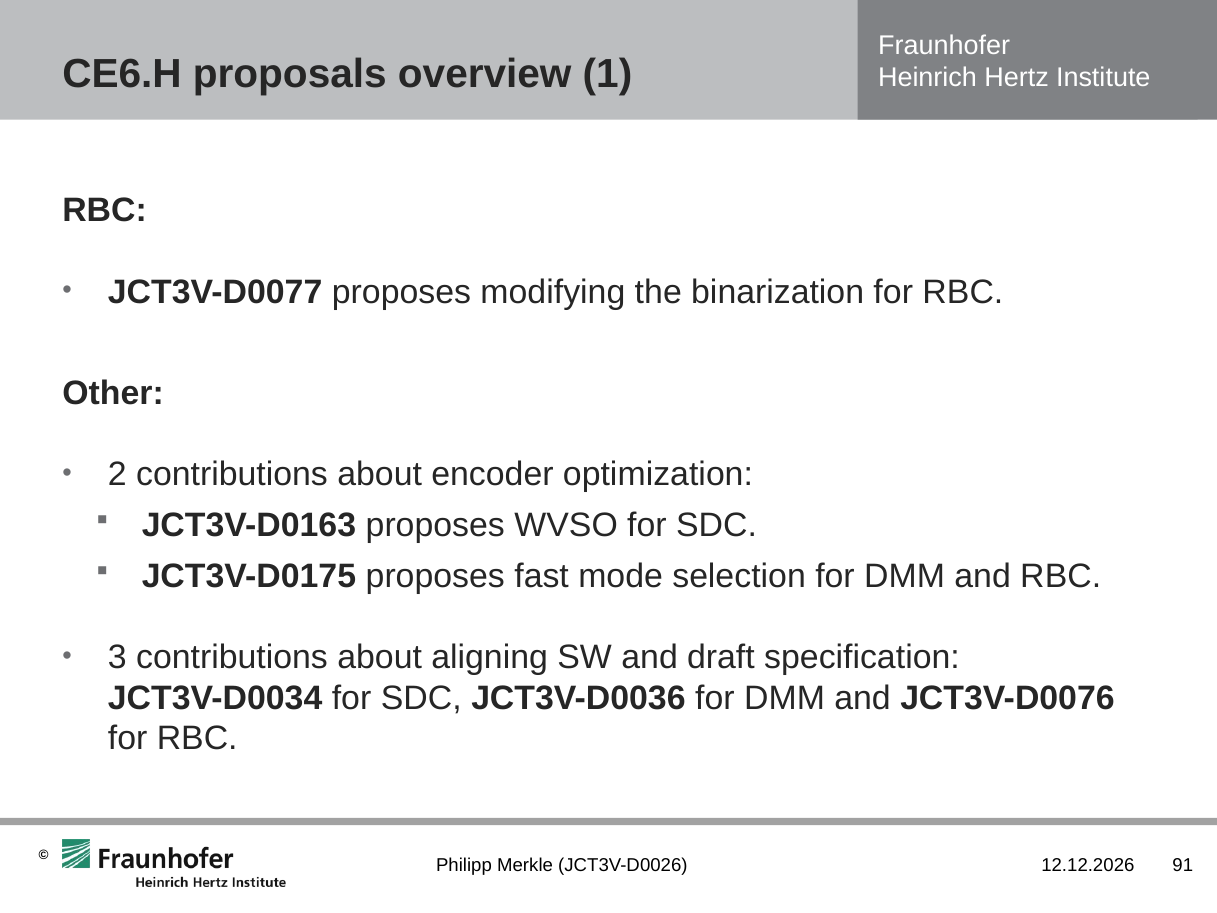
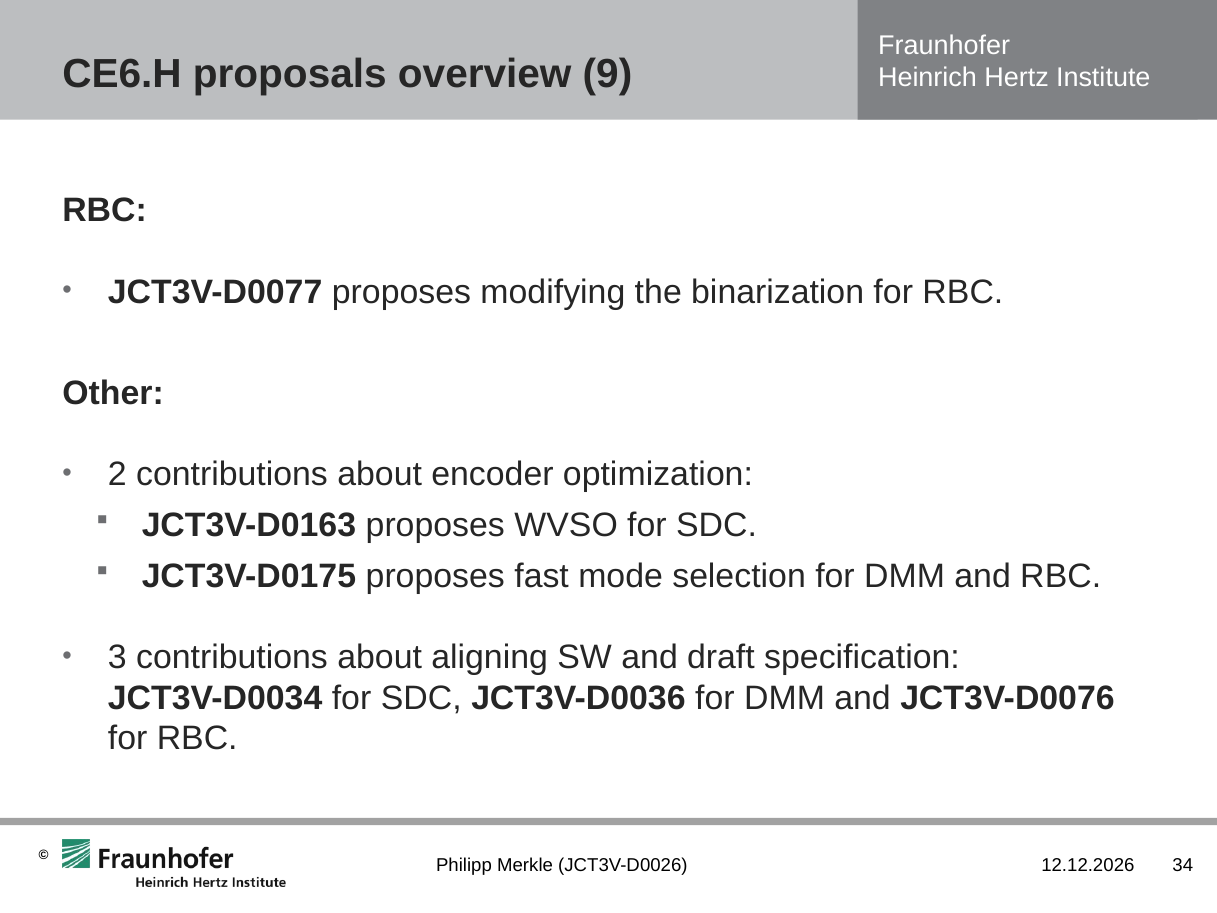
1: 1 -> 9 (608, 74)
91: 91 -> 34 (1183, 865)
